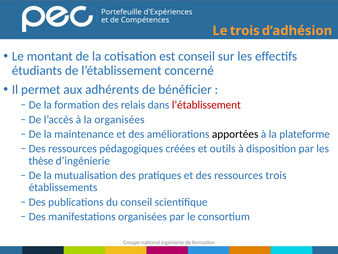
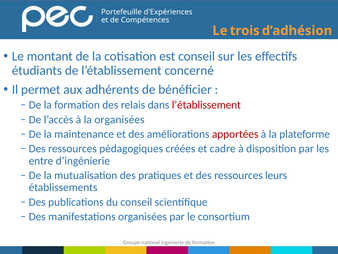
apportées colour: black -> red (235, 134)
outils: outils -> cadre (223, 148)
thèse: thèse -> entre (41, 160)
ressources trois: trois -> leurs (276, 175)
